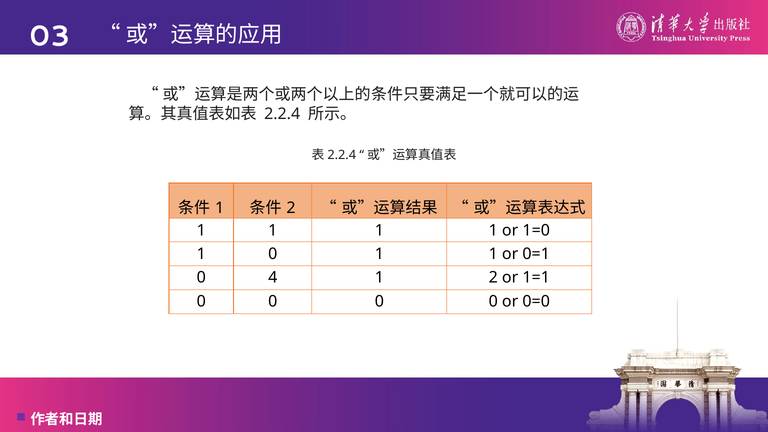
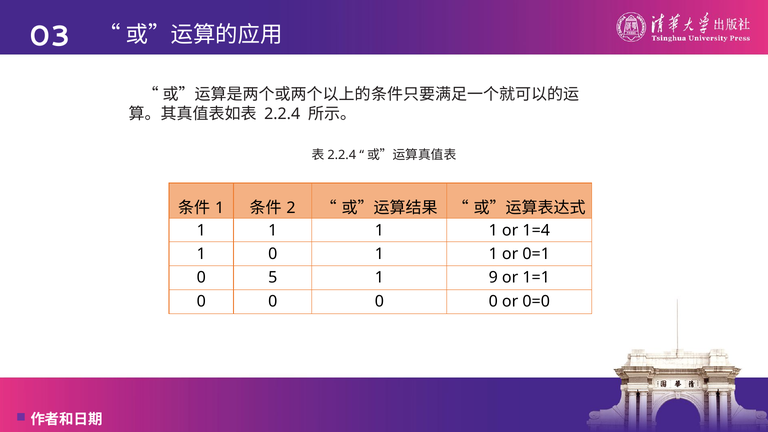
1=0: 1=0 -> 1=4 (536, 230)
4: 4 -> 5 (273, 278)
1 2: 2 -> 9 (493, 278)
